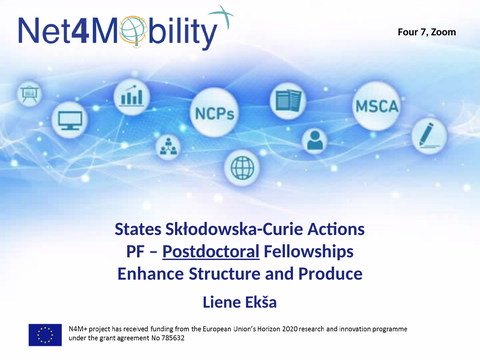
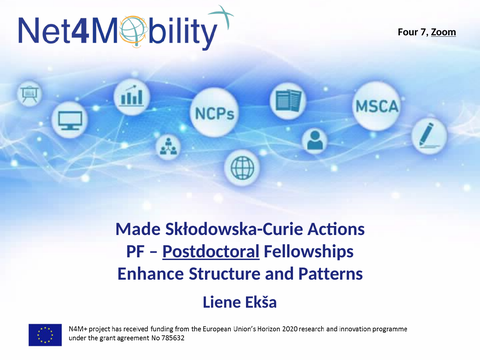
Zoom underline: none -> present (444, 32)
States: States -> Made (138, 229)
Produce: Produce -> Patterns (331, 274)
